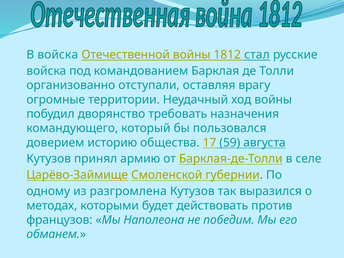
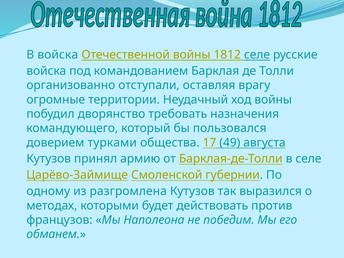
1812 стал: стал -> селе (257, 55)
историю: историю -> турками (112, 143)
59: 59 -> 49 (230, 143)
